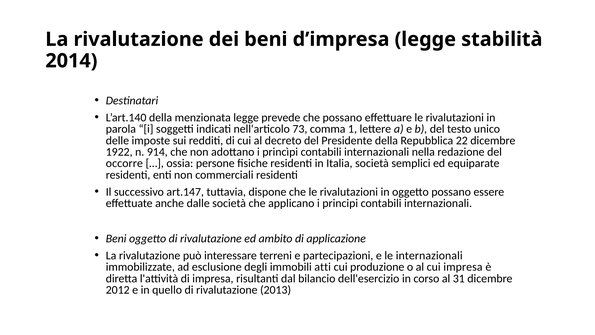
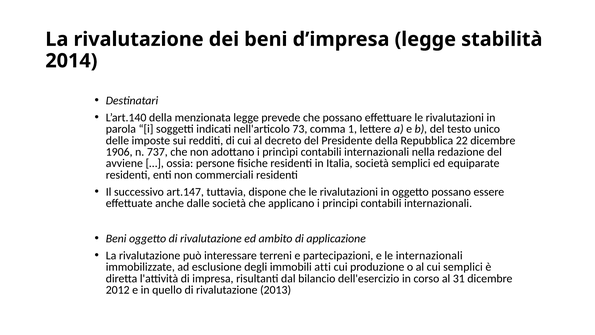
1922: 1922 -> 1906 (119, 152)
914: 914 -> 737 (157, 152)
occorre: occorre -> avviene (124, 163)
cui impresa: impresa -> semplici (463, 267)
